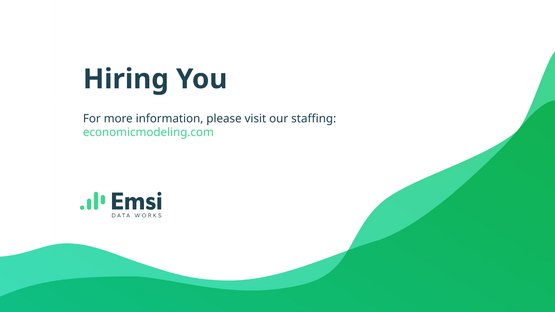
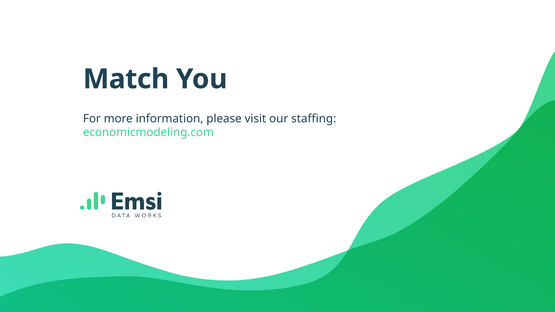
Hiring: Hiring -> Match (126, 79)
